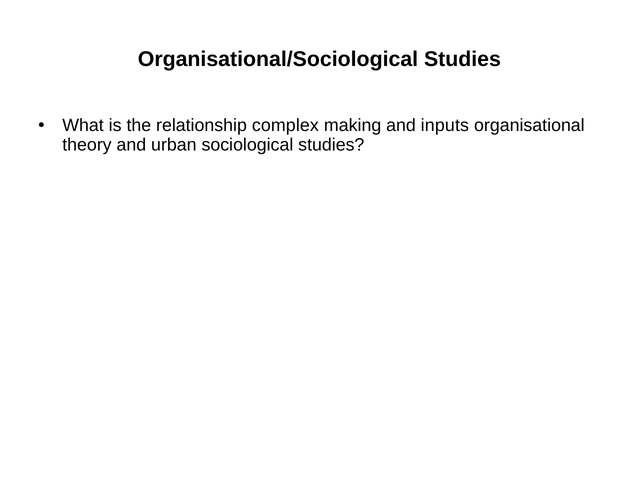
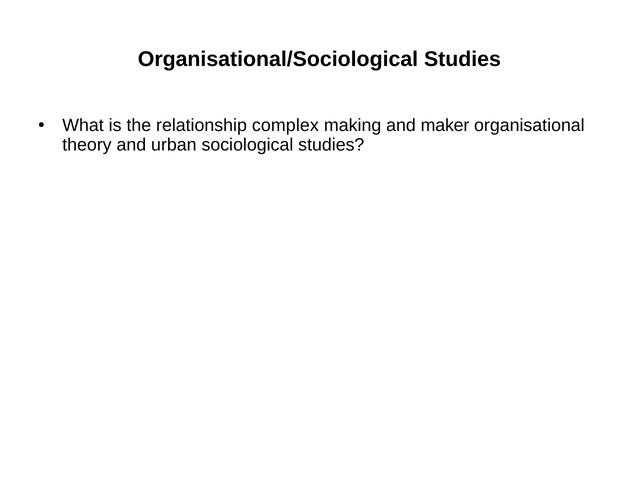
inputs: inputs -> maker (445, 125)
